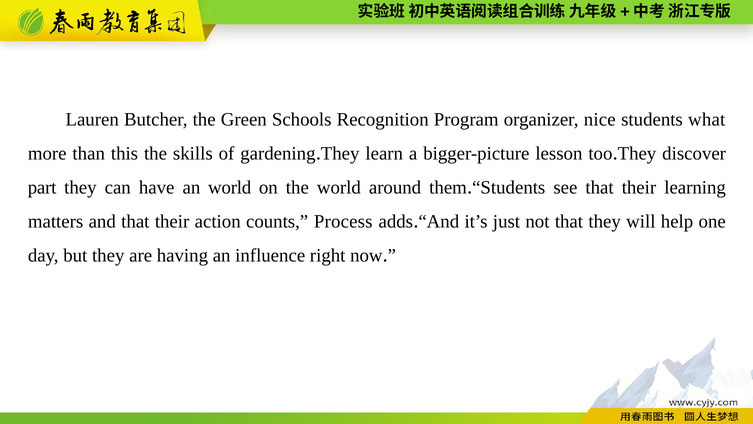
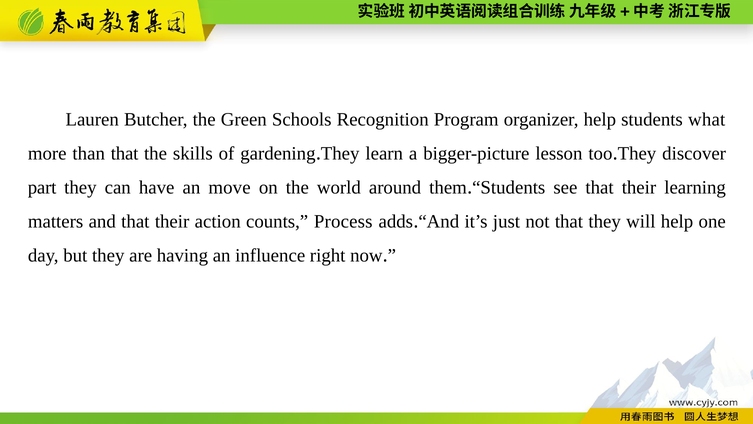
organizer nice: nice -> help (600, 120)
than this: this -> that (125, 153)
an world: world -> move (230, 187)
